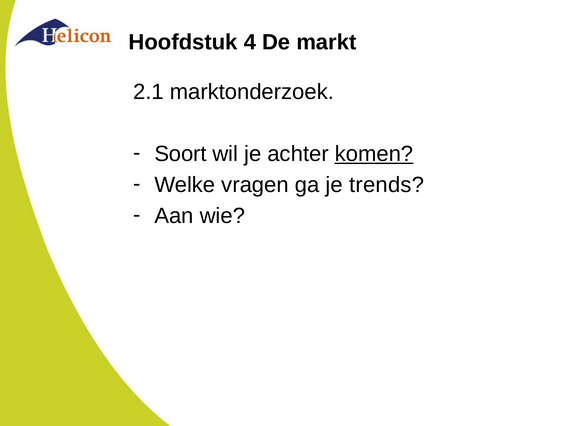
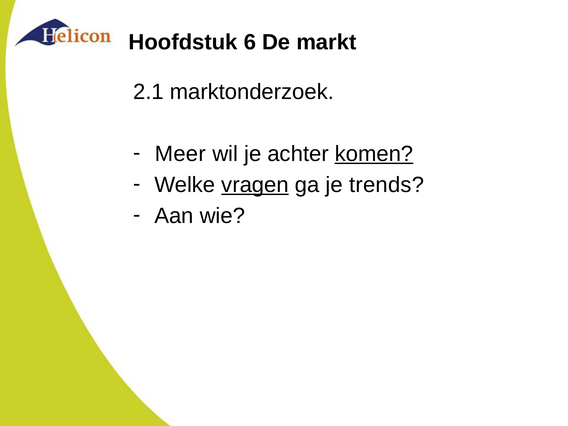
4: 4 -> 6 (250, 42)
Soort: Soort -> Meer (180, 154)
vragen underline: none -> present (255, 185)
